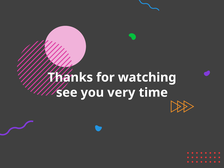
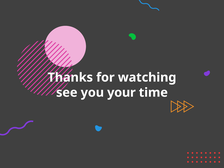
very: very -> your (121, 93)
